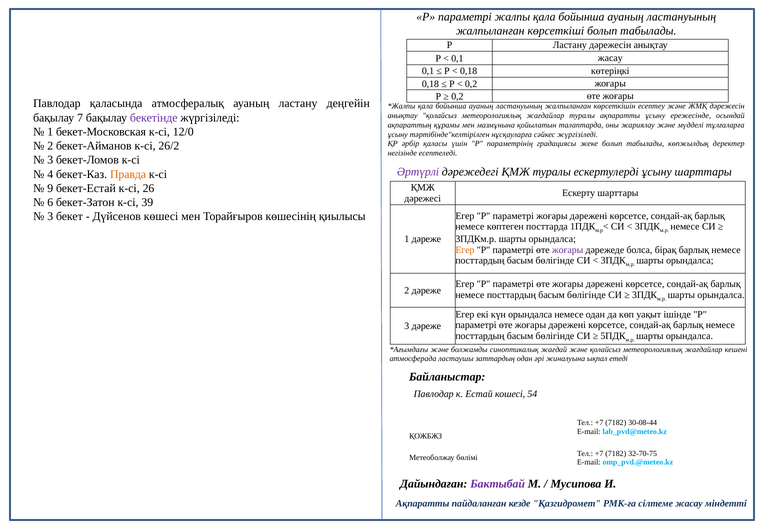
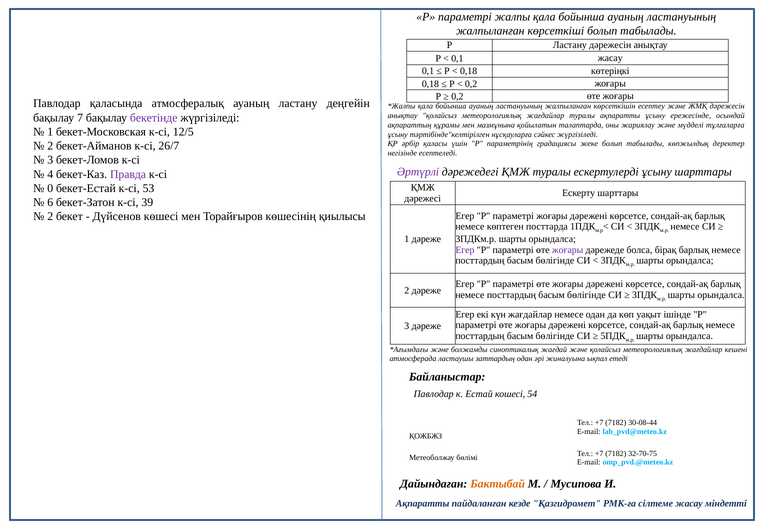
12/0: 12/0 -> 12/5 (183, 132)
26/2: 26/2 -> 26/7 (169, 146)
Правда colour: orange -> purple (128, 174)
9: 9 -> 0 (50, 188)
26: 26 -> 53 (149, 188)
3: 3 -> 2 (50, 216)
Егер colour: orange -> purple (465, 250)
күн орындалса: орындалса -> жағдайлар (530, 314)
Бактыбай colour: purple -> orange (498, 484)
